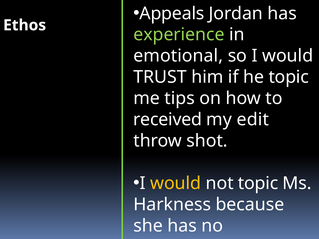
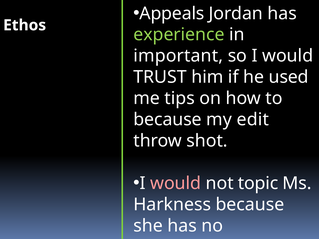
emotional: emotional -> important (178, 56)
he topic: topic -> used (289, 77)
received: received -> because (168, 120)
would colour: yellow -> pink (176, 184)
